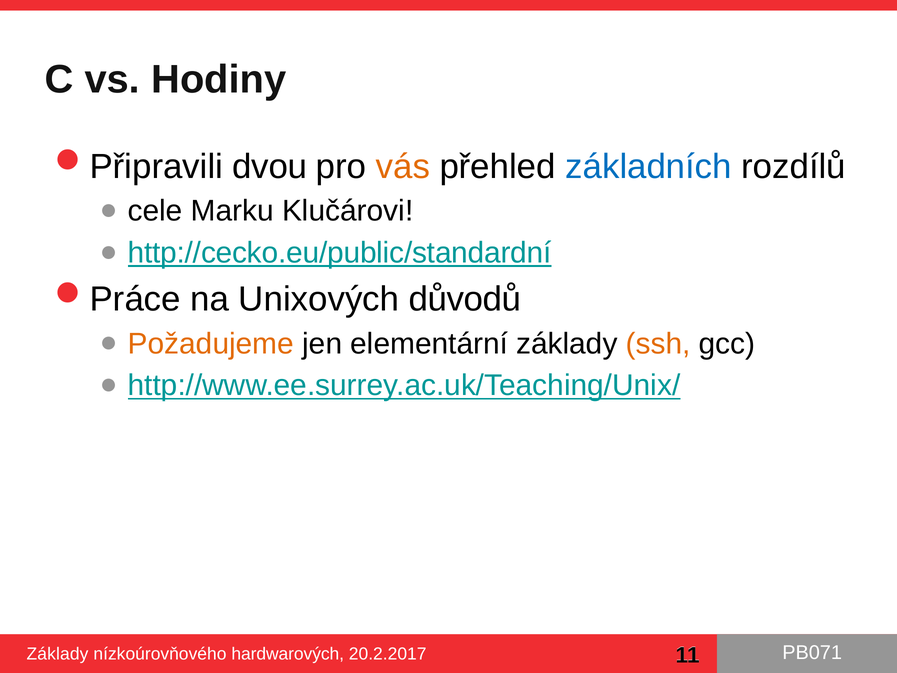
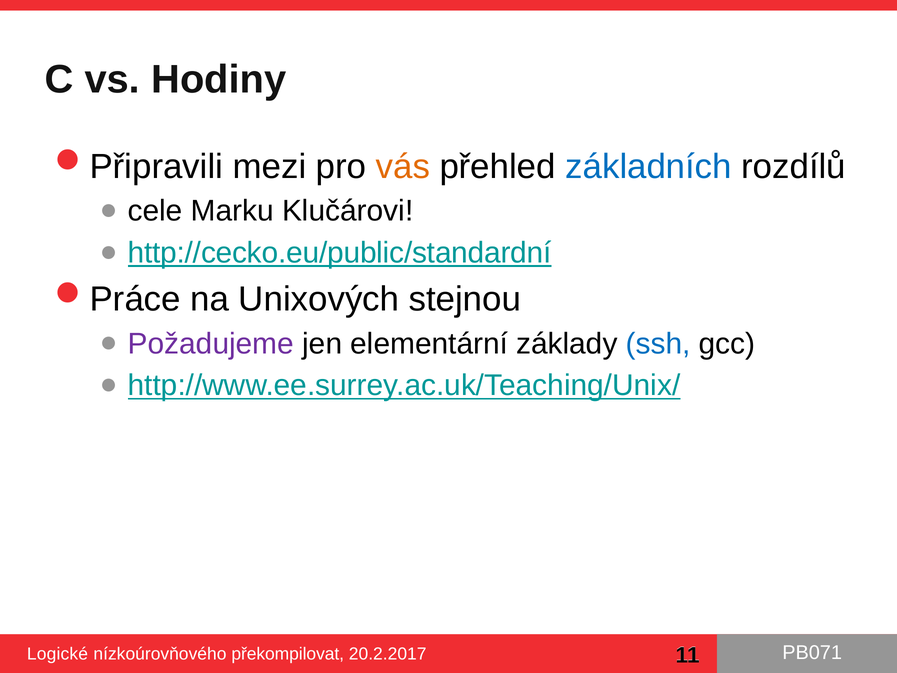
dvou: dvou -> mezi (270, 166)
důvodů: důvodů -> stejnou (465, 299)
Požadujeme colour: orange -> purple (211, 344)
ssh colour: orange -> blue (658, 344)
Základy: Základy -> Logické (57, 654)
hardwarových: hardwarových -> překompilovat (288, 654)
